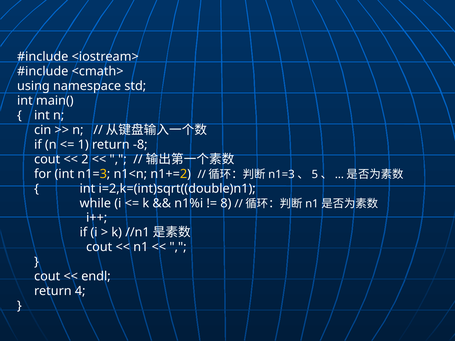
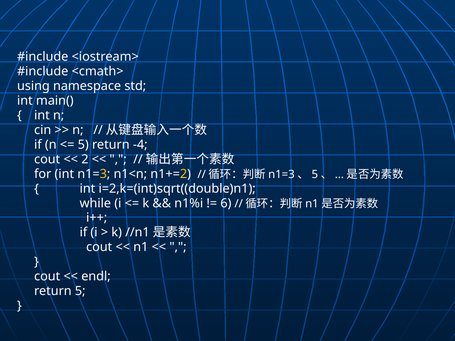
1: 1 -> 5 (83, 145)
-8: -8 -> -4 (140, 145)
8: 8 -> 6 (226, 203)
return 4: 4 -> 5 (80, 291)
